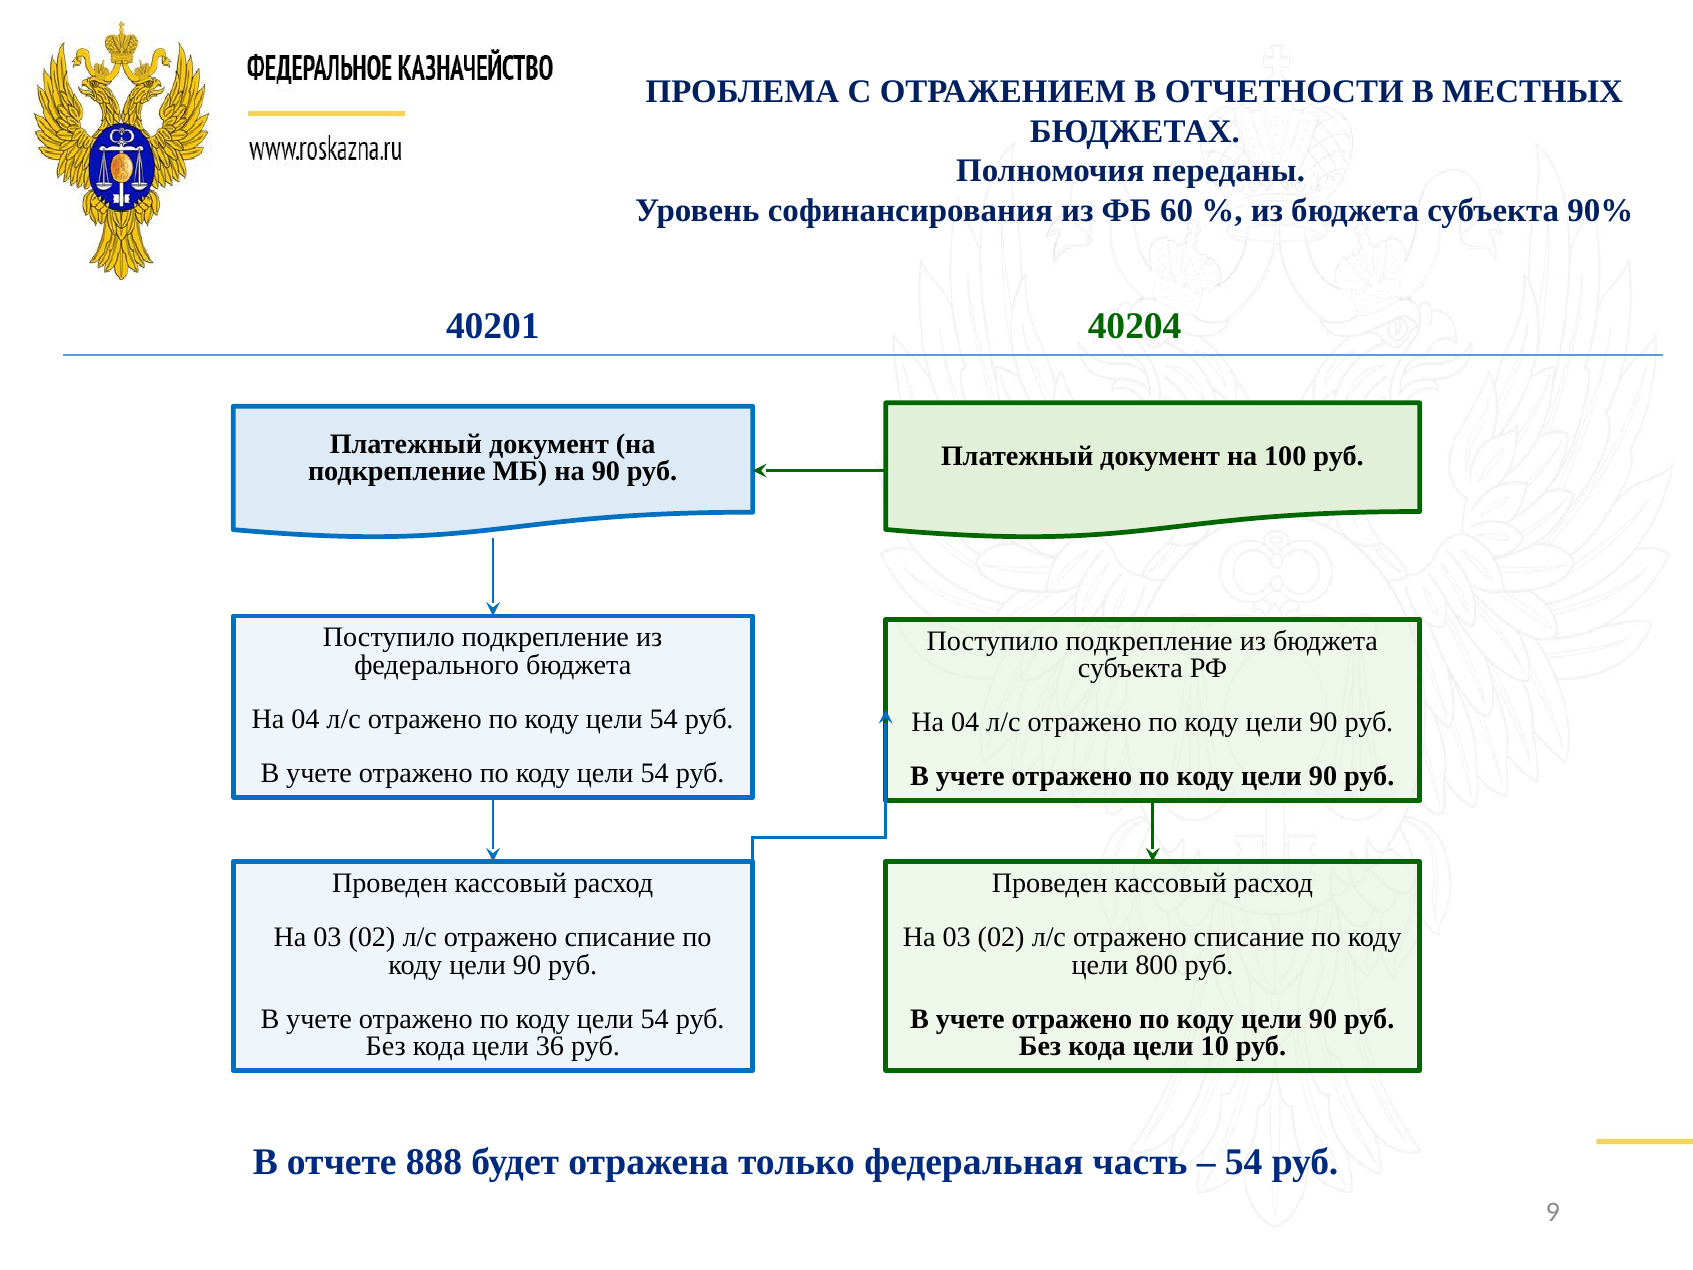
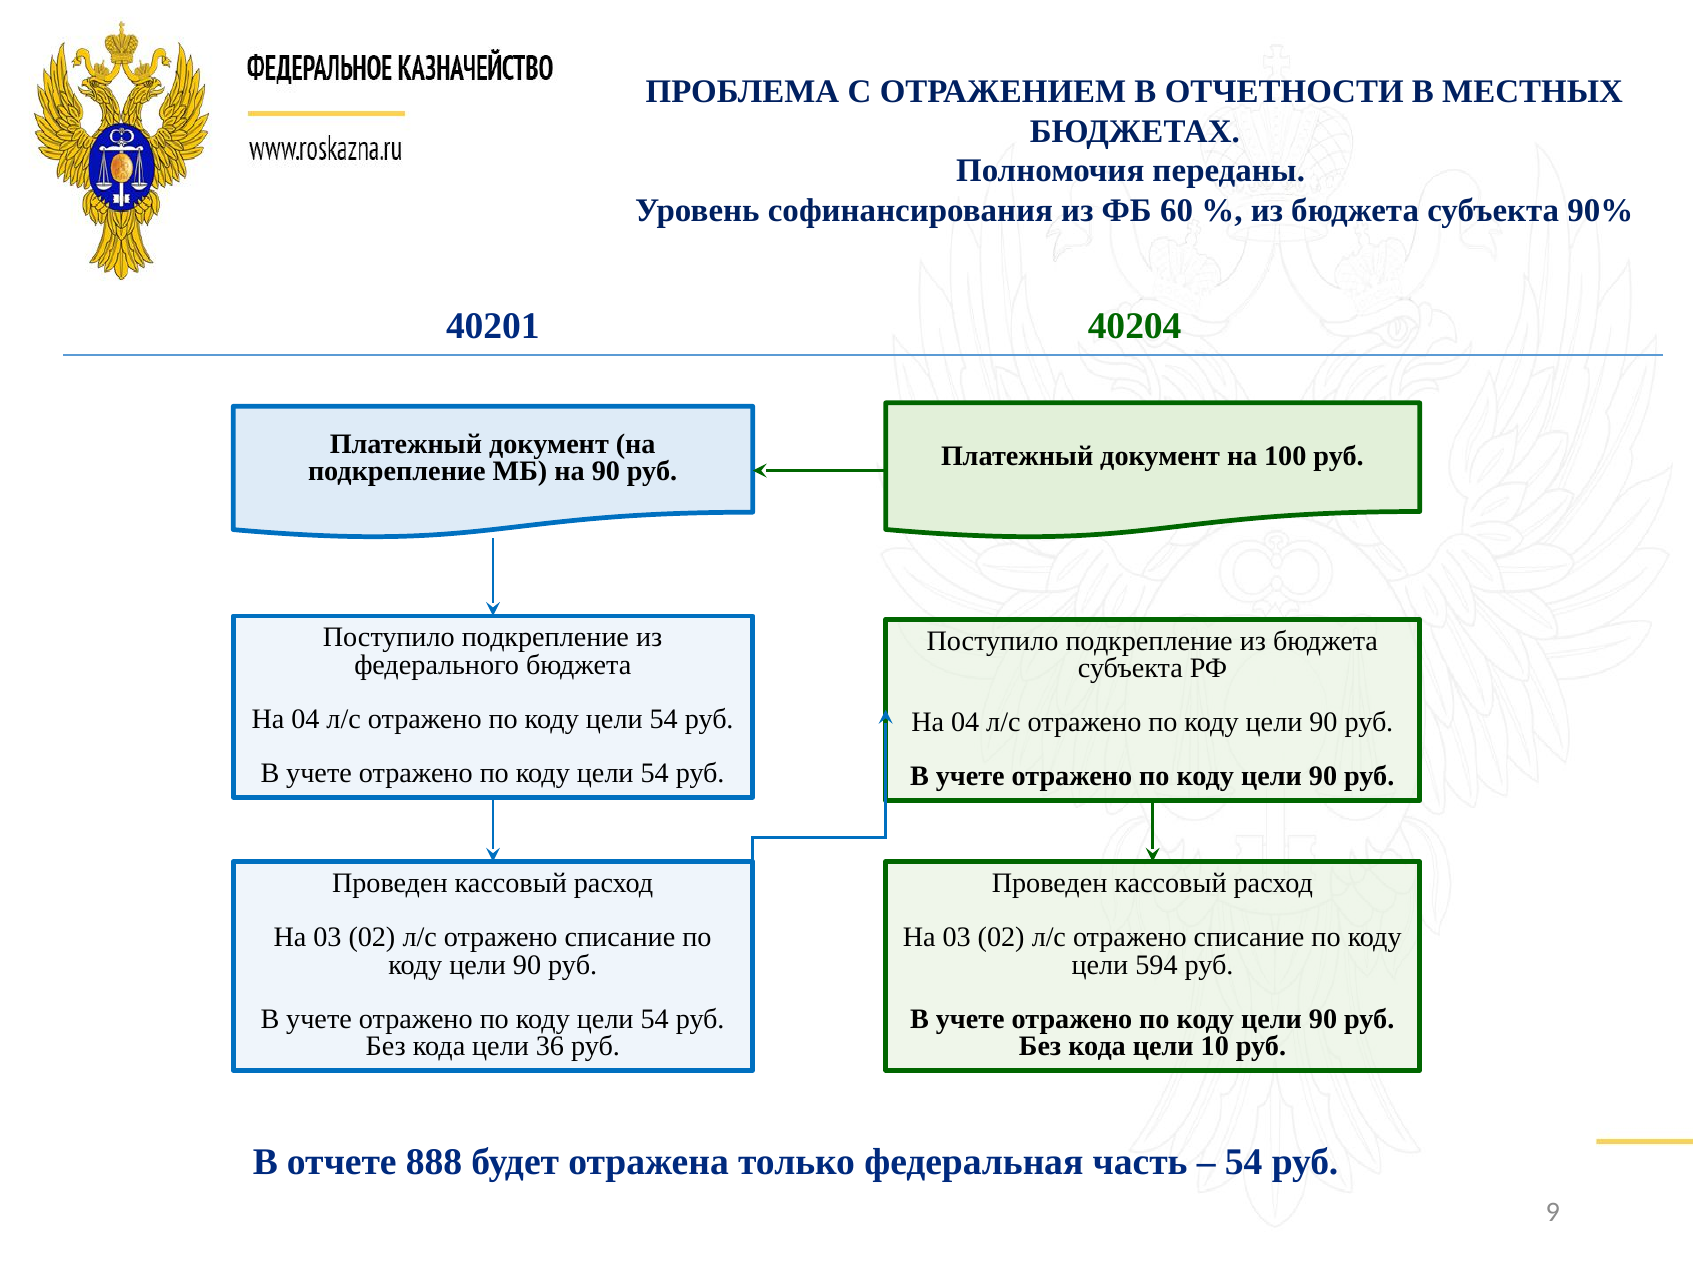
800: 800 -> 594 (1157, 965)
